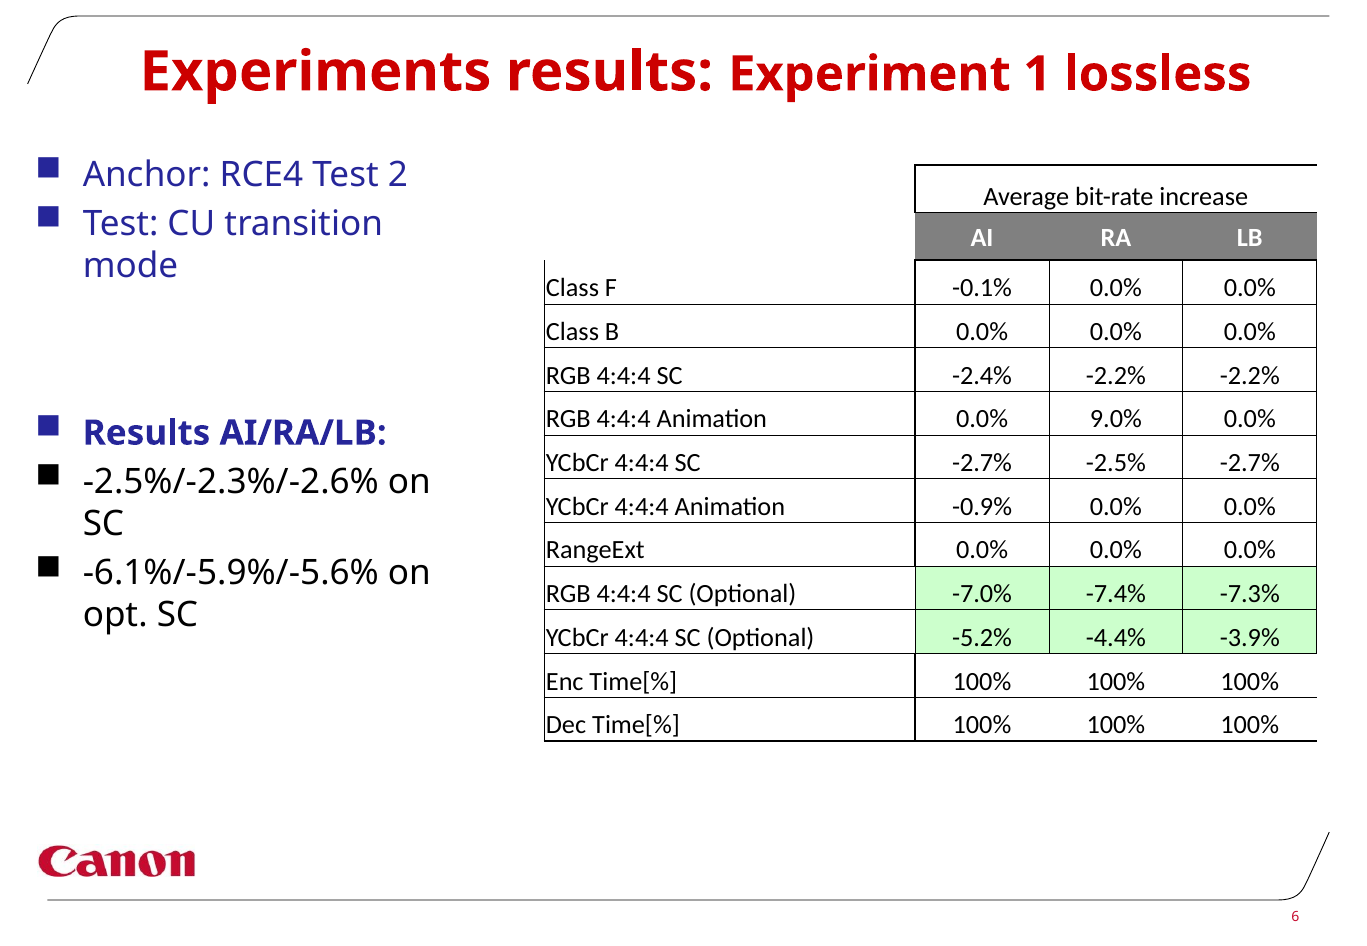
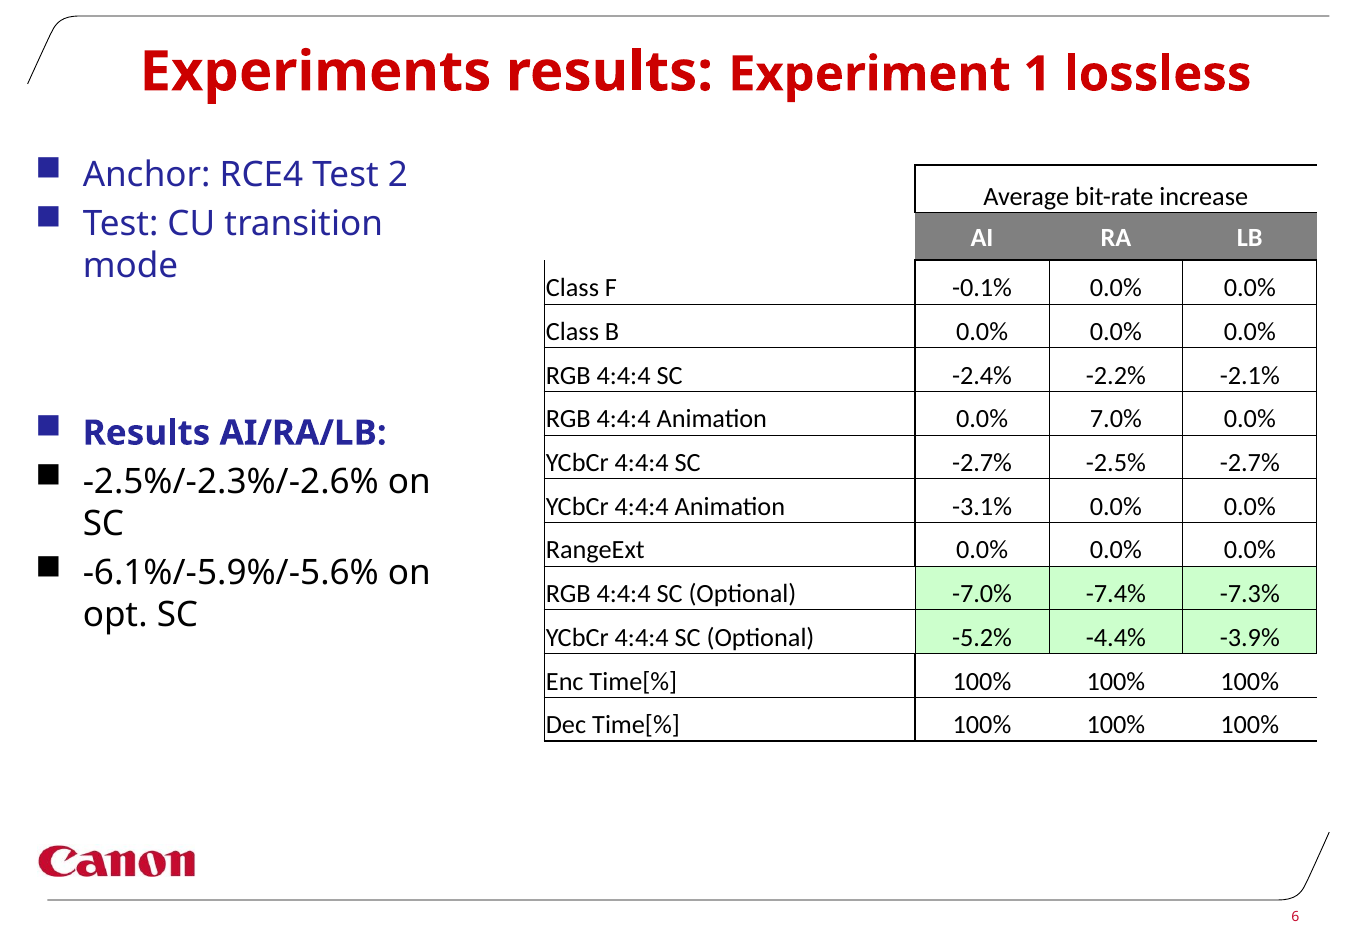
-2.2% -2.2%: -2.2% -> -2.1% (1250, 376)
9.0%: 9.0% -> 7.0% (1116, 419)
-0.9%: -0.9% -> -3.1% (982, 507)
